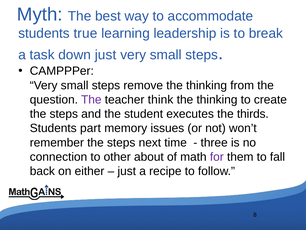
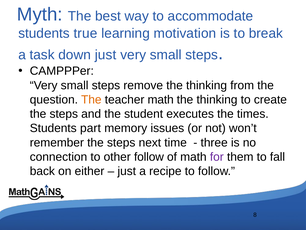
leadership: leadership -> motivation (185, 33)
The colour: purple -> orange (91, 99)
teacher think: think -> math (161, 99)
thirds: thirds -> times (253, 114)
other about: about -> follow (149, 157)
